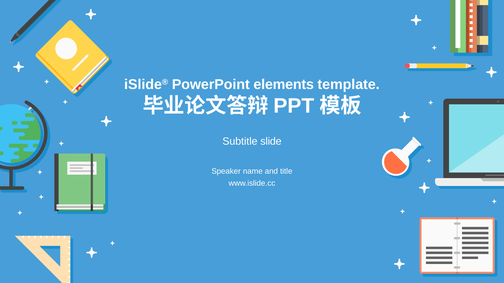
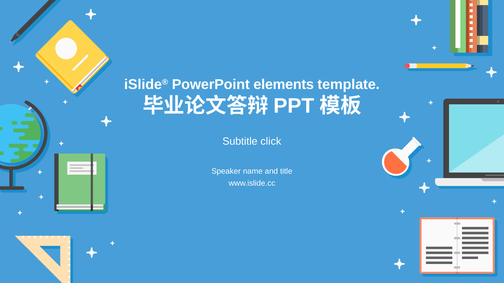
slide: slide -> click (271, 142)
